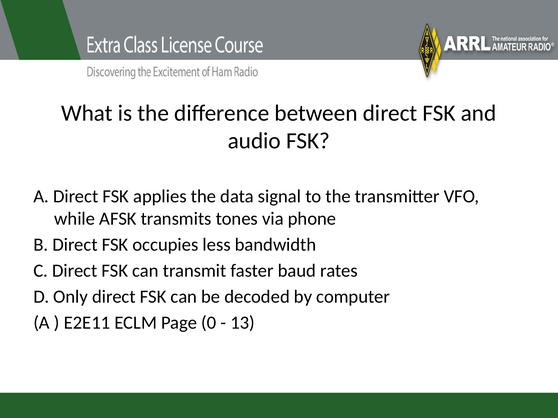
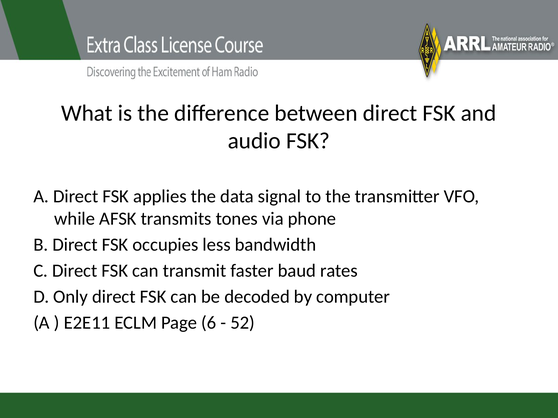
0: 0 -> 6 (209, 323)
13: 13 -> 52 (243, 323)
